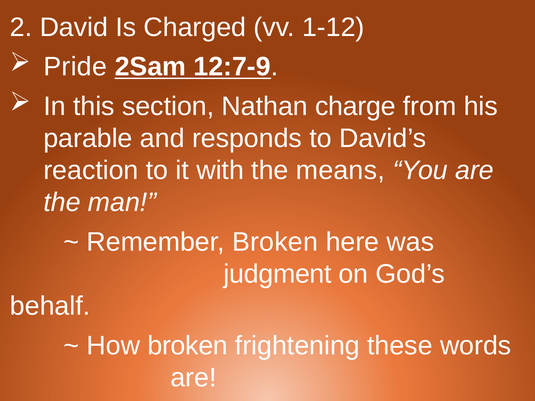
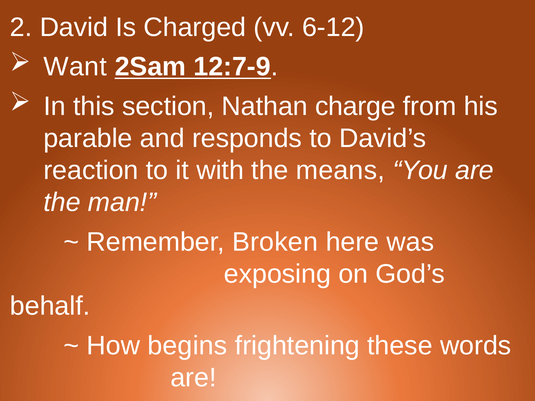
1-12: 1-12 -> 6-12 (333, 27)
Pride: Pride -> Want (75, 67)
judgment: judgment -> exposing (277, 274)
How broken: broken -> begins (187, 346)
